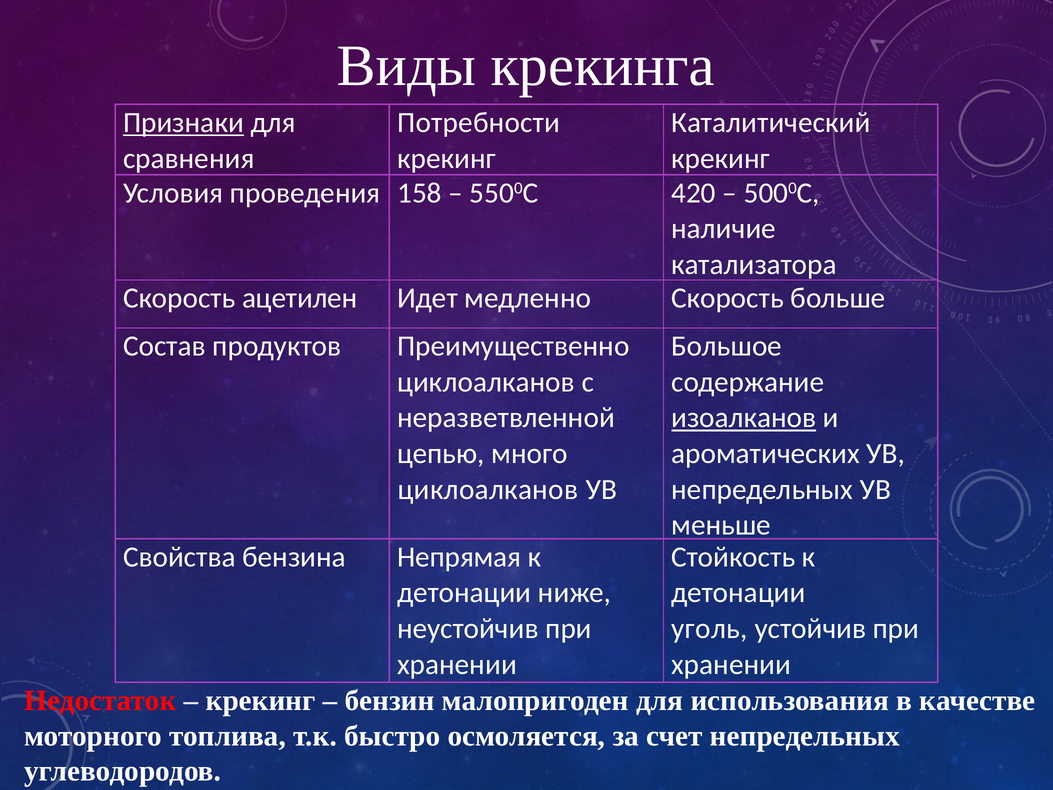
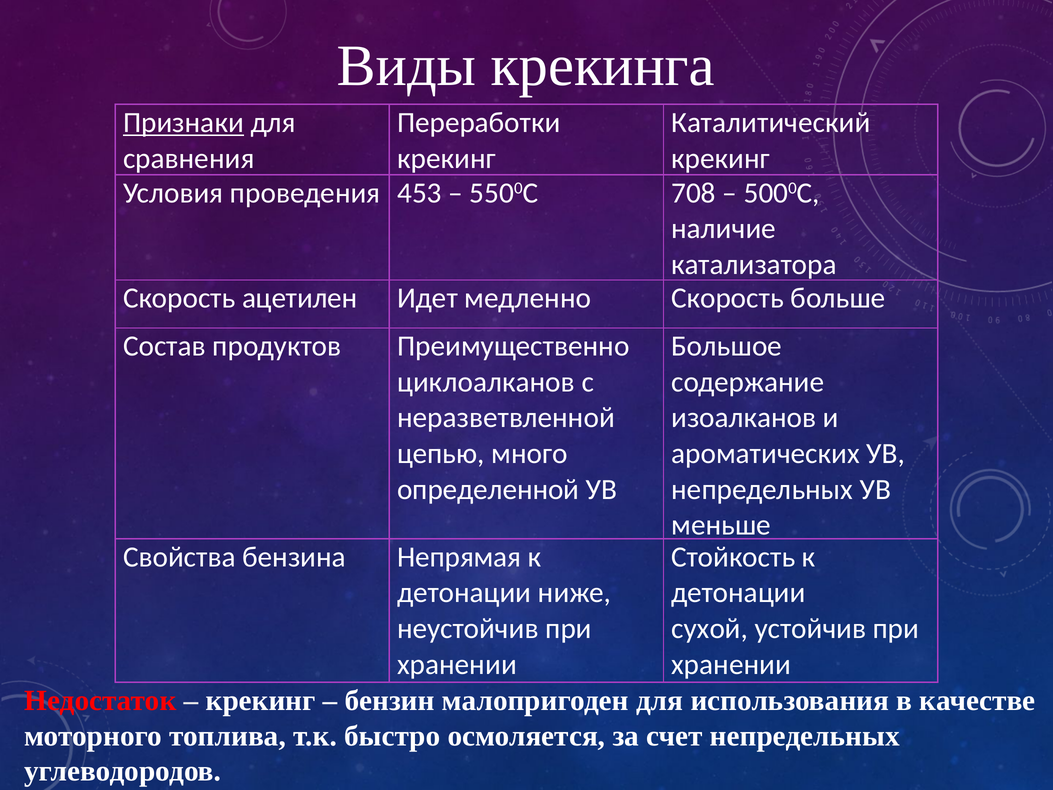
Потребности: Потребности -> Переработки (479, 123)
158: 158 -> 453 (419, 193)
420: 420 -> 708 (694, 193)
изоалканов underline: present -> none (744, 418)
циклоалканов: циклоалканов -> определенной (488, 489)
уголь: уголь -> сухой (710, 628)
